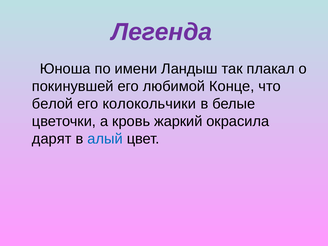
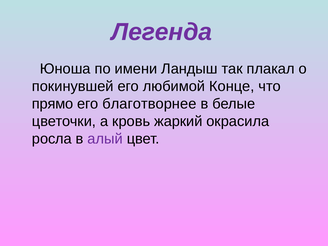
белой: белой -> прямо (53, 104)
колокольчики: колокольчики -> благотворнее (149, 104)
дарят: дарят -> росла (52, 139)
алый colour: blue -> purple (105, 139)
